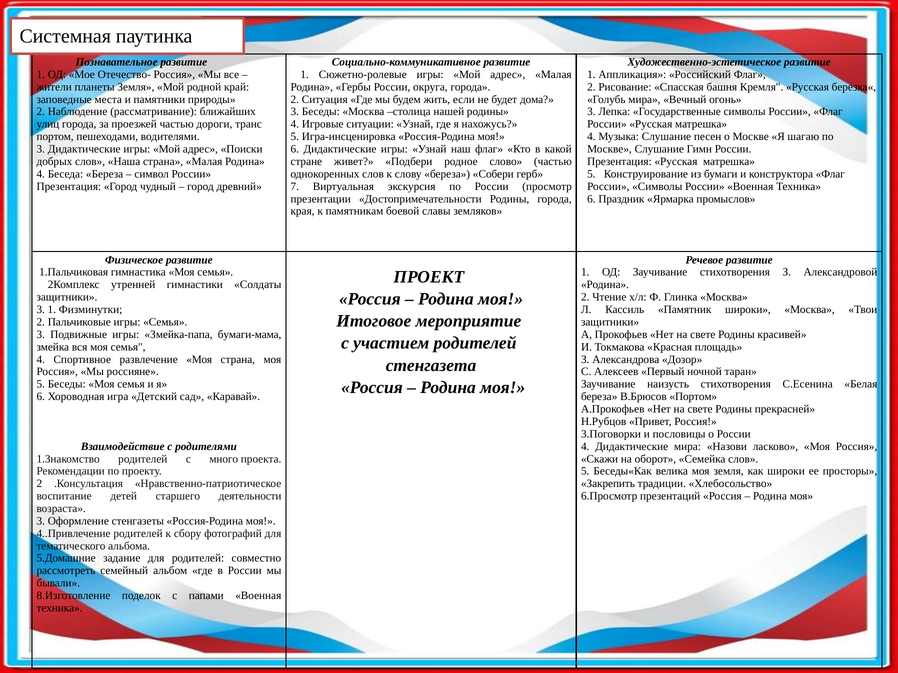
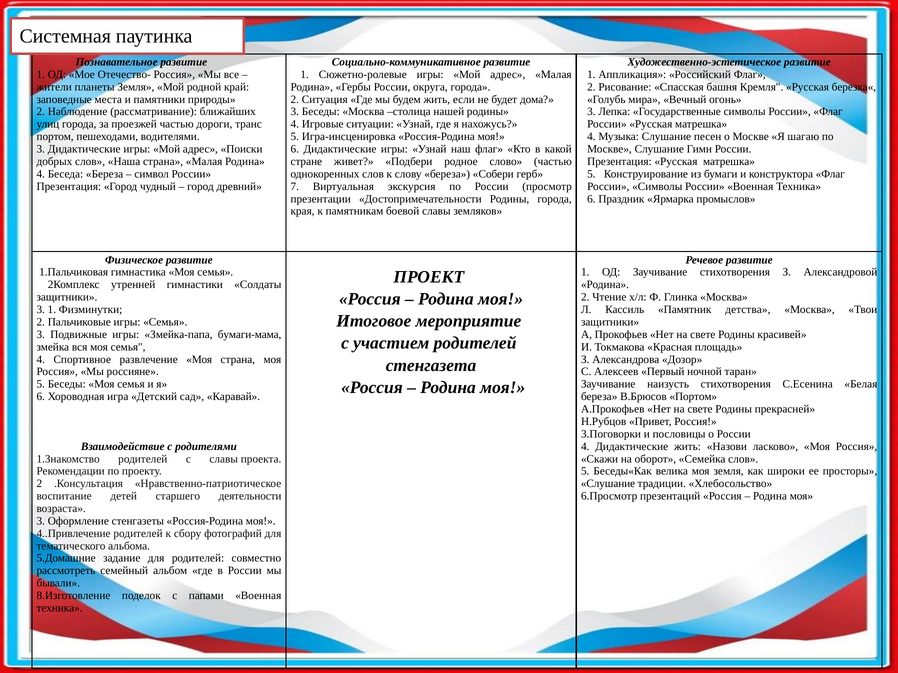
Памятник широки: широки -> детства (748, 310)
Дидактические мира: мира -> жить (687, 447)
с много: много -> славы (224, 459)
Закрепить: Закрепить -> Слушание (608, 484)
